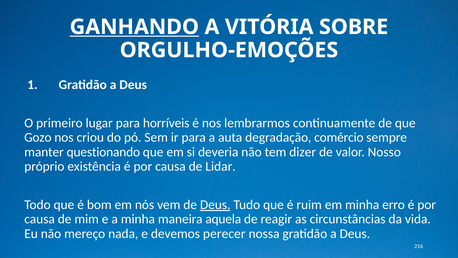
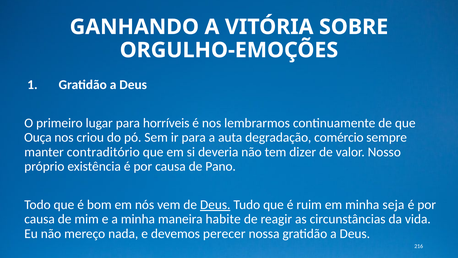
GANHANDO underline: present -> none (134, 27)
Gozo: Gozo -> Ouça (38, 137)
questionando: questionando -> contraditório (103, 152)
Lidar: Lidar -> Pano (221, 166)
erro: erro -> seja (393, 204)
aquela: aquela -> habite (223, 219)
